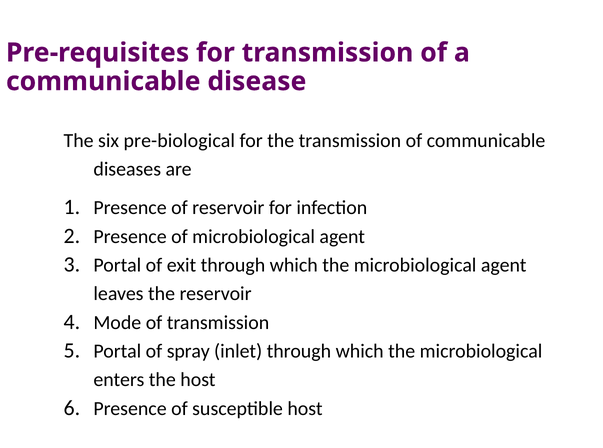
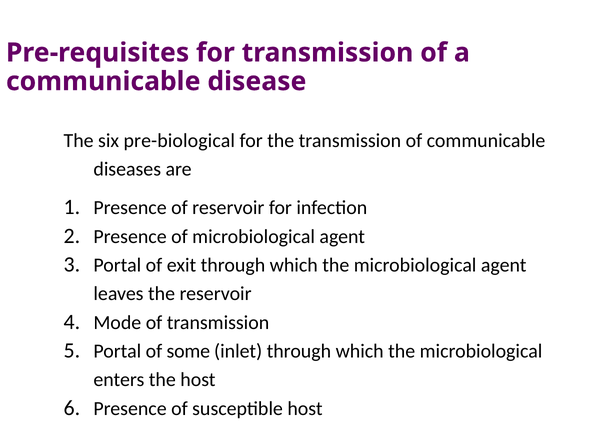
spray: spray -> some (188, 351)
